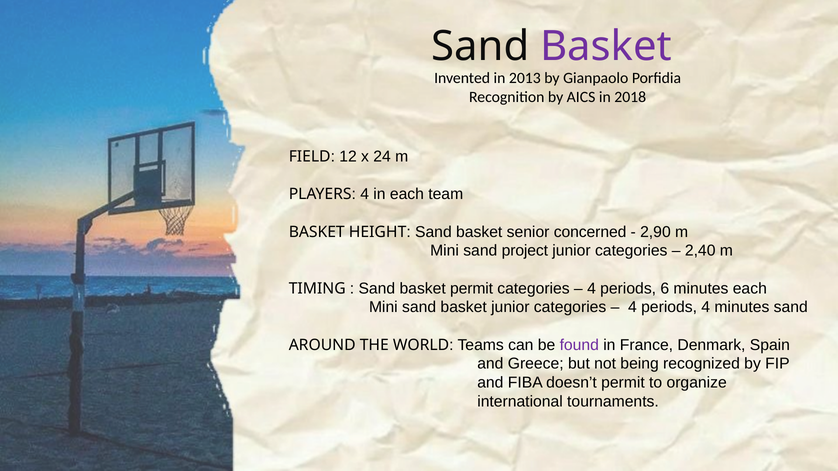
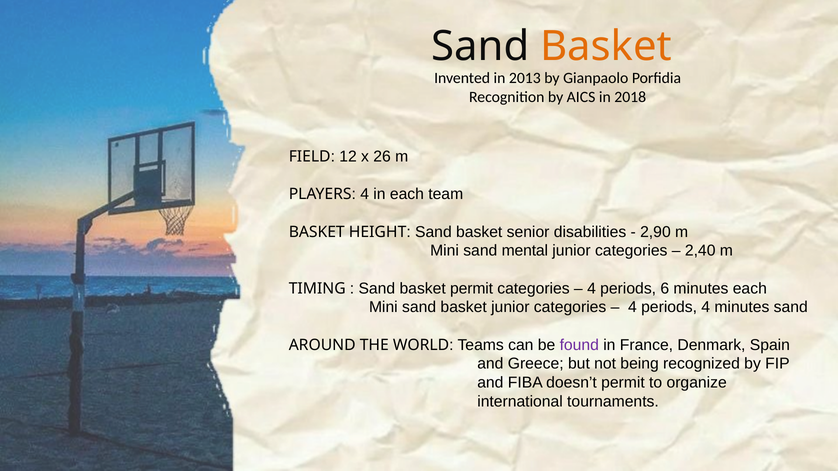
Basket colour: purple -> orange (606, 47)
24: 24 -> 26 (382, 157)
concerned: concerned -> disabilities (590, 232)
project: project -> mental (525, 251)
